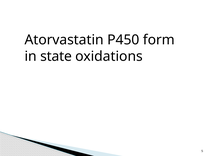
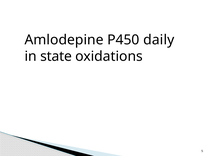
Atorvastatin: Atorvastatin -> Amlodepine (64, 40)
form: form -> daily (159, 40)
